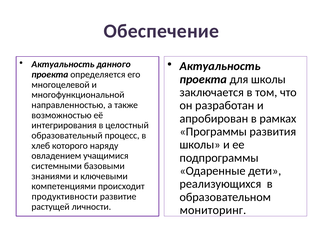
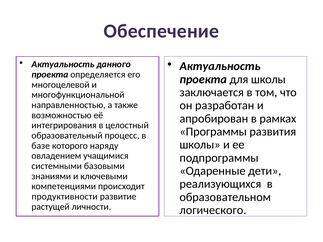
хлеб: хлеб -> базе (41, 146)
мониторинг: мониторинг -> логического (213, 210)
